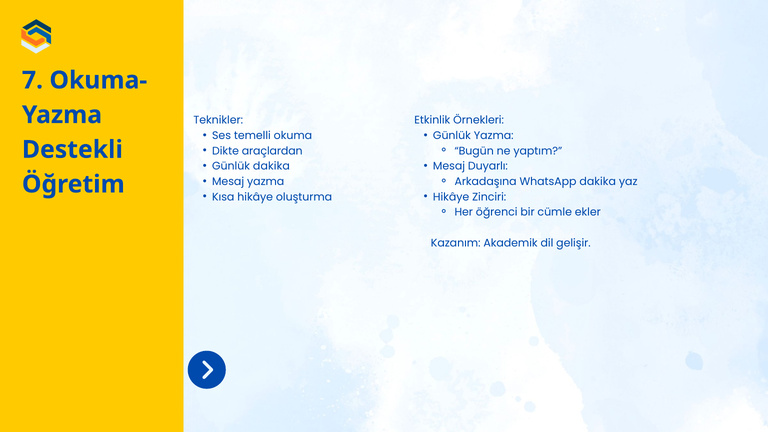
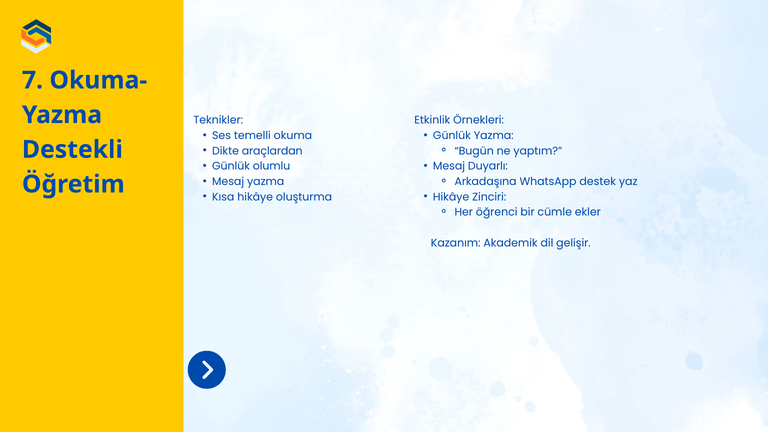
Günlük dakika: dakika -> olumlu (272, 166)
WhatsApp dakika: dakika -> destek (598, 182)
